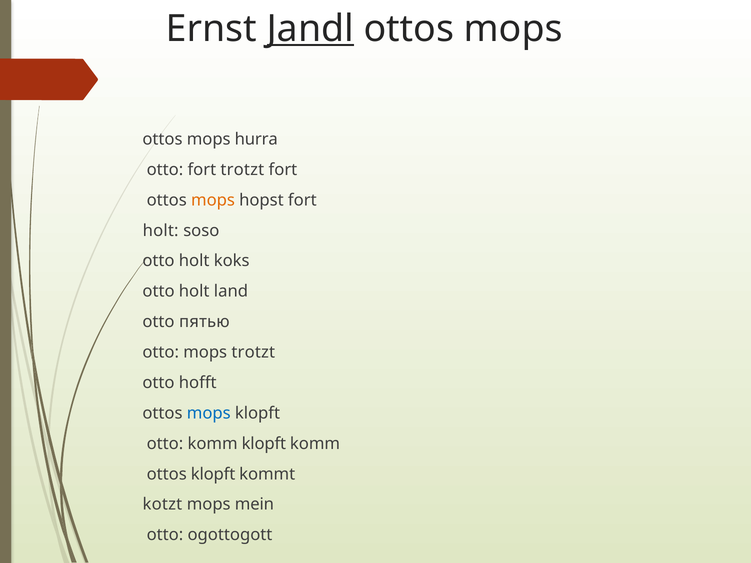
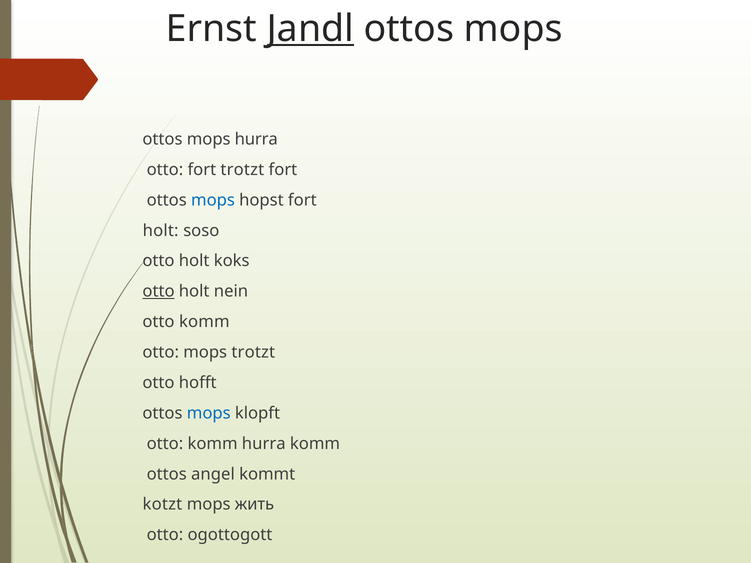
mops colour: orange -> blue (213, 200)
otto underline: none -> present (159, 292)
land: land -> nein (231, 292)
пятью: пятью -> komm (204, 322)
komm klopft: klopft -> hurra (264, 444)
ottos klopft: klopft -> angel (213, 474)
mein: mein -> жить (254, 505)
